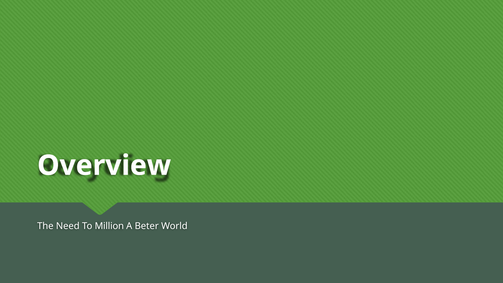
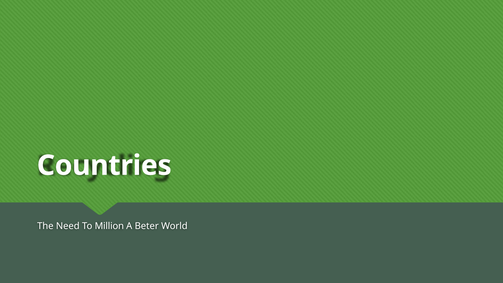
Overview: Overview -> Countries (104, 165)
